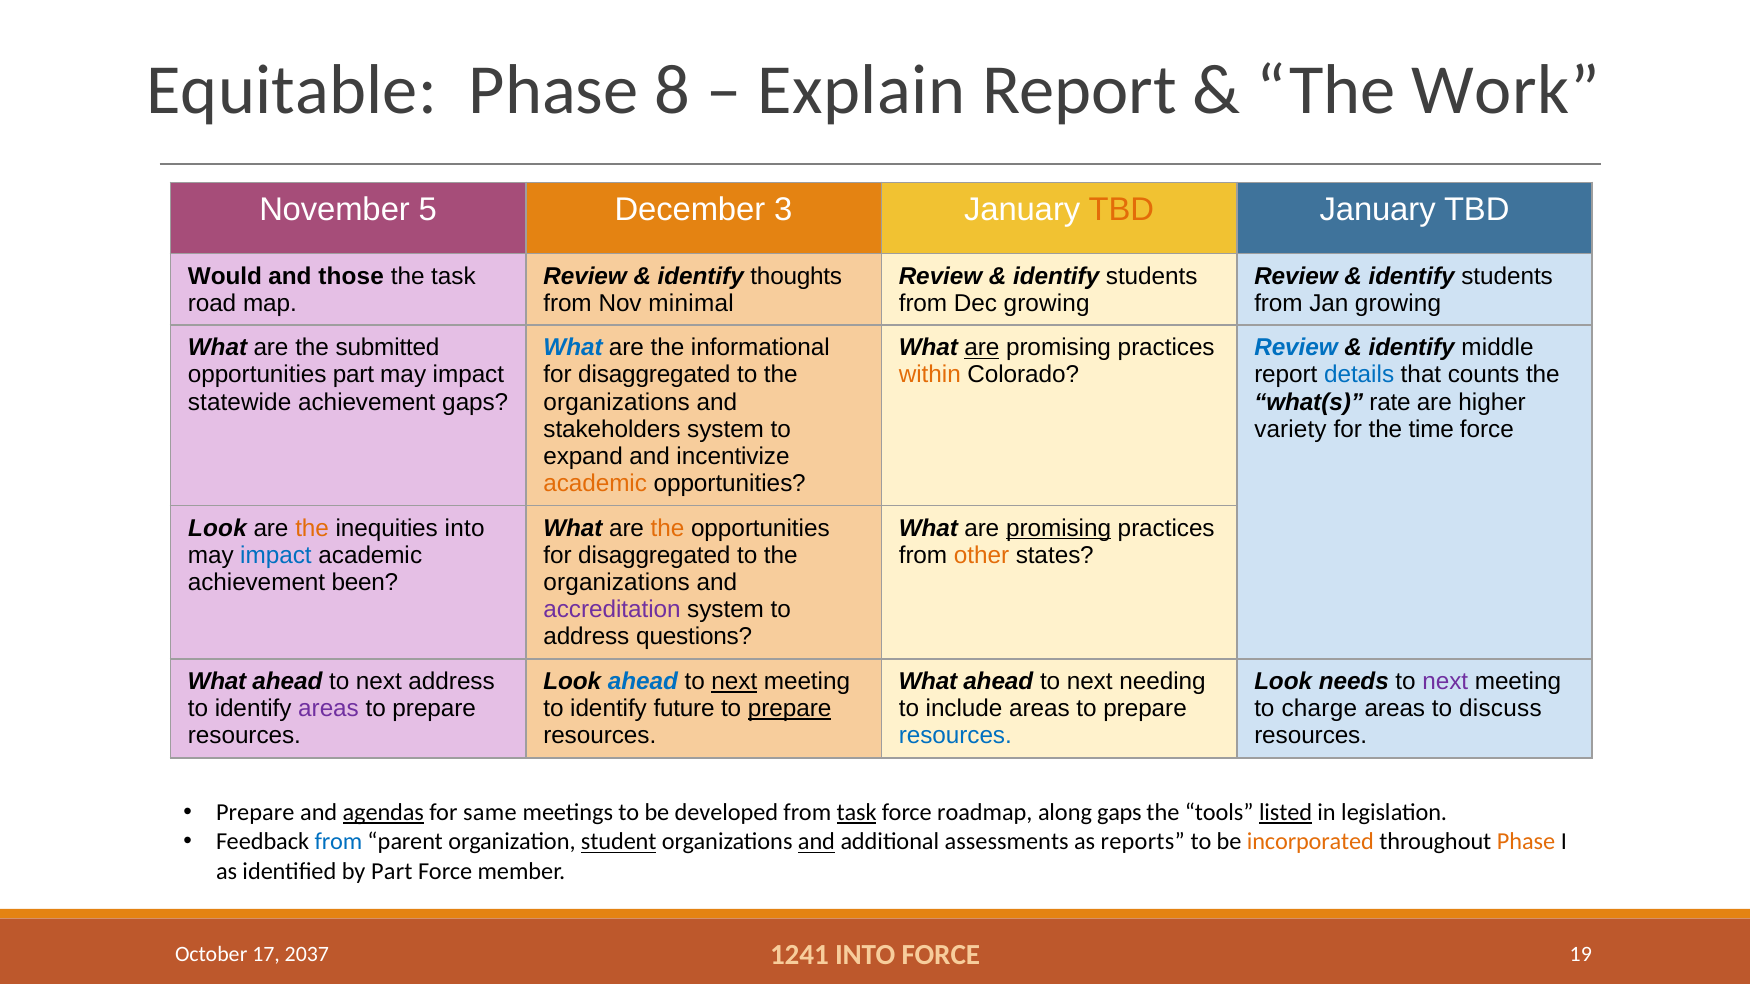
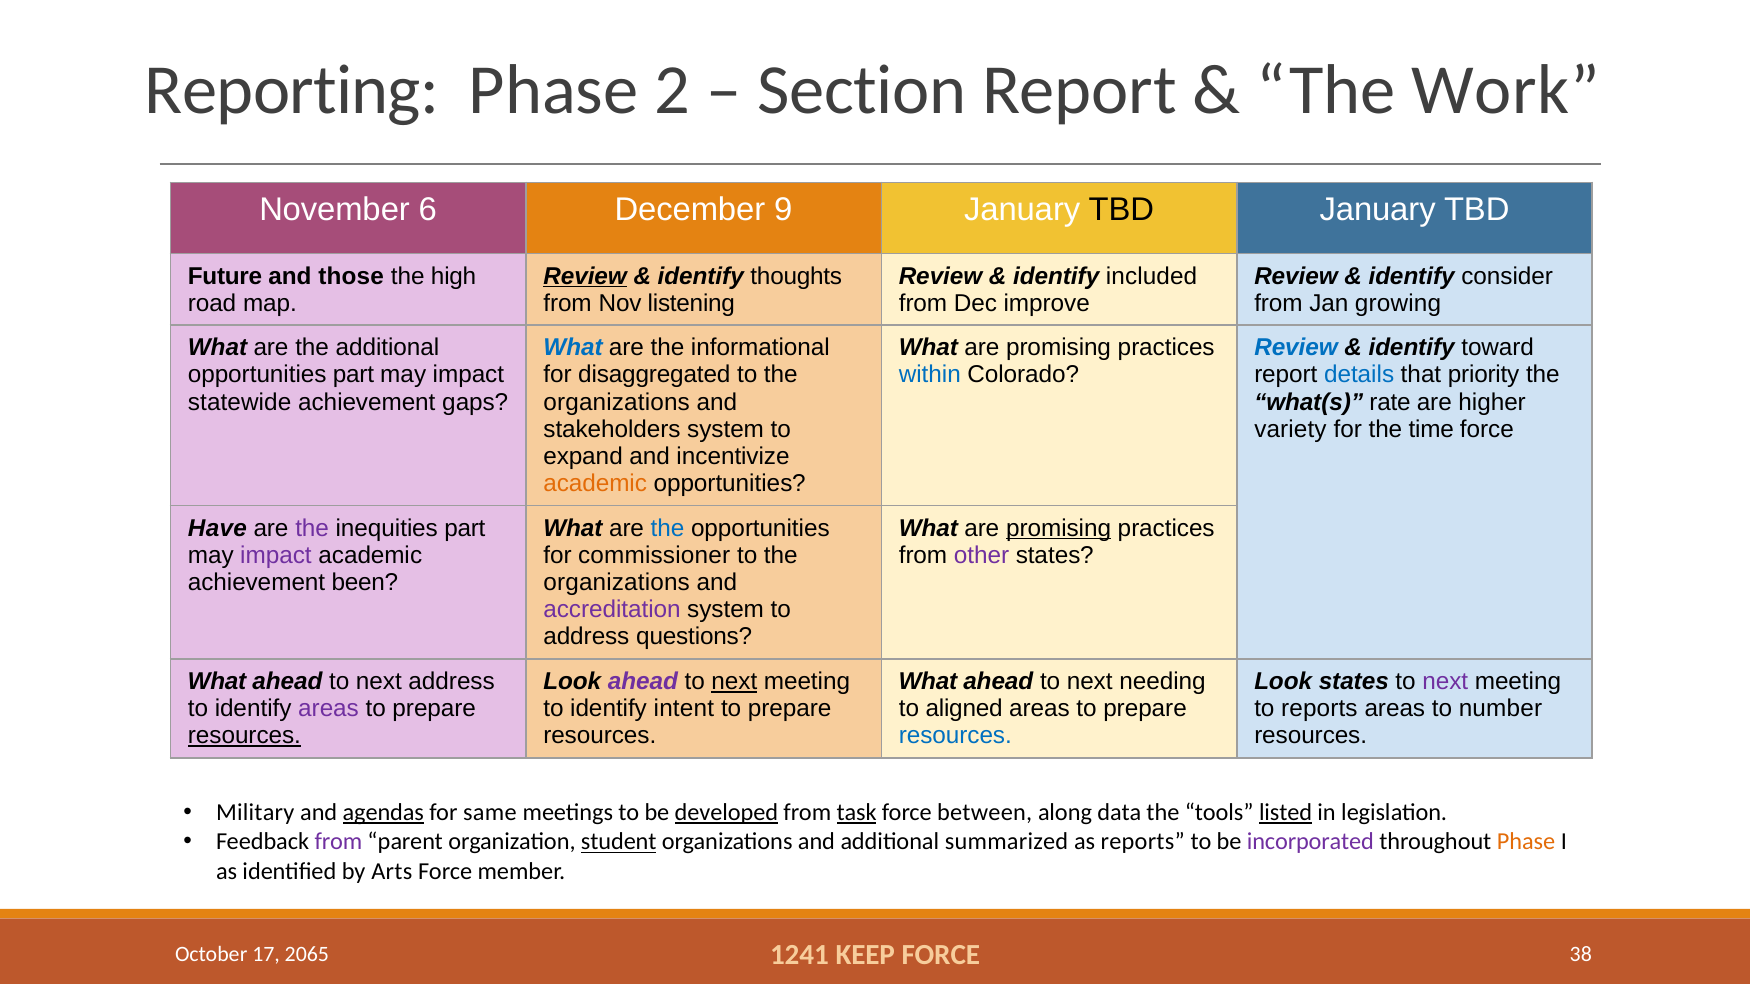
Equitable: Equitable -> Reporting (292, 90)
8: 8 -> 2 (672, 90)
Explain: Explain -> Section (862, 90)
5: 5 -> 6 (428, 210)
3: 3 -> 9 (783, 210)
TBD colour: orange -> black (1121, 210)
Would: Would -> Future (225, 276)
the task: task -> high (454, 276)
Review underline: none -> present (585, 276)
students: students -> included (1152, 276)
students: students -> consider (1507, 276)
minimal: minimal -> listening (691, 303)
Dec growing: growing -> improve (1047, 303)
the submitted: submitted -> additional (387, 348)
are underline: present -> none (982, 348)
middle: middle -> toward (1498, 348)
within colour: orange -> blue (930, 375)
counts: counts -> priority (1484, 375)
Look: Look -> Have (217, 528)
the colour: orange -> purple (312, 528)
inequities into: into -> part (465, 528)
the colour: orange -> blue (668, 528)
impact colour: blue -> purple (276, 556)
disaggregated: disaggregated -> commissioner (654, 556)
other colour: orange -> purple (982, 556)
ahead colour: blue -> purple (643, 682)
Look needs: needs -> states (1354, 682)
future: future -> intent (684, 709)
prepare underline: present -> none (790, 709)
include: include -> aligned (964, 709)
to charge: charge -> reports (1319, 709)
discuss: discuss -> number (1500, 709)
resources underline: none -> present (244, 736)
Prepare: Prepare -> Military (255, 813)
developed underline: none -> present (726, 813)
roadmap: roadmap -> between (985, 813)
along gaps: gaps -> data (1119, 813)
from colour: blue -> purple (339, 842)
and underline: present -> none (816, 842)
assessments: assessments -> summarized (1007, 842)
incorporated colour: orange -> purple (1310, 842)
by Part: Part -> Arts (392, 871)
2037: 2037 -> 2065 (307, 955)
1241 INTO: INTO -> KEEP (865, 955)
19: 19 -> 38 (1581, 955)
